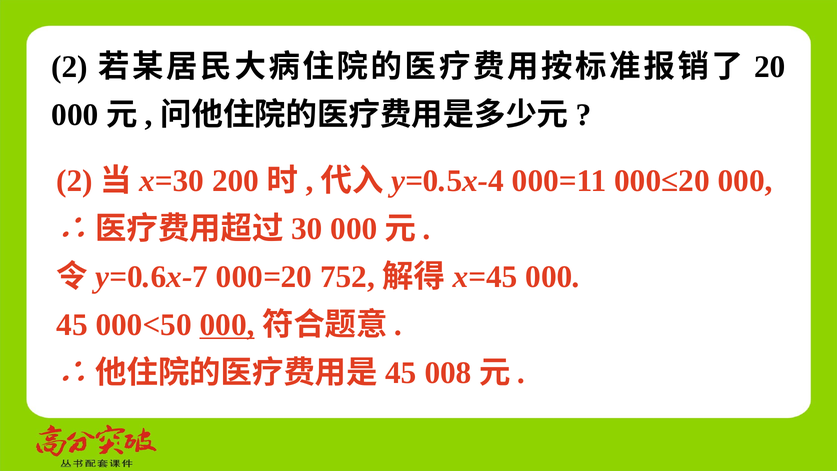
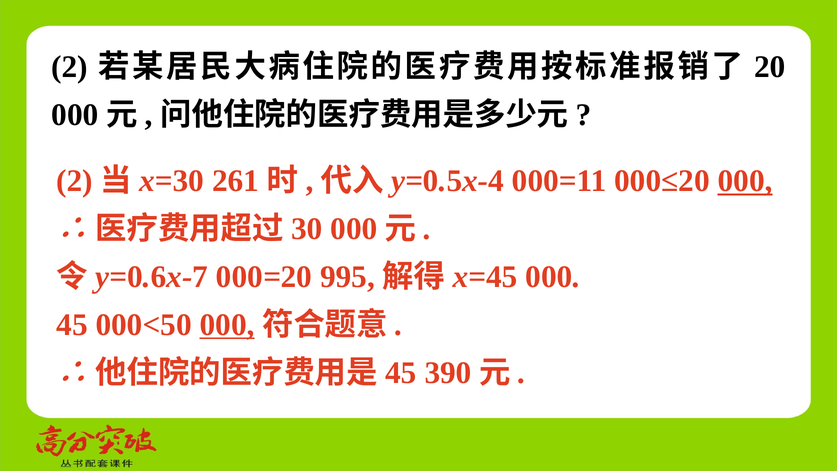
200: 200 -> 261 (236, 181)
000 underline: none -> present (745, 181)
752: 752 -> 995 (348, 277)
008: 008 -> 390 (448, 373)
